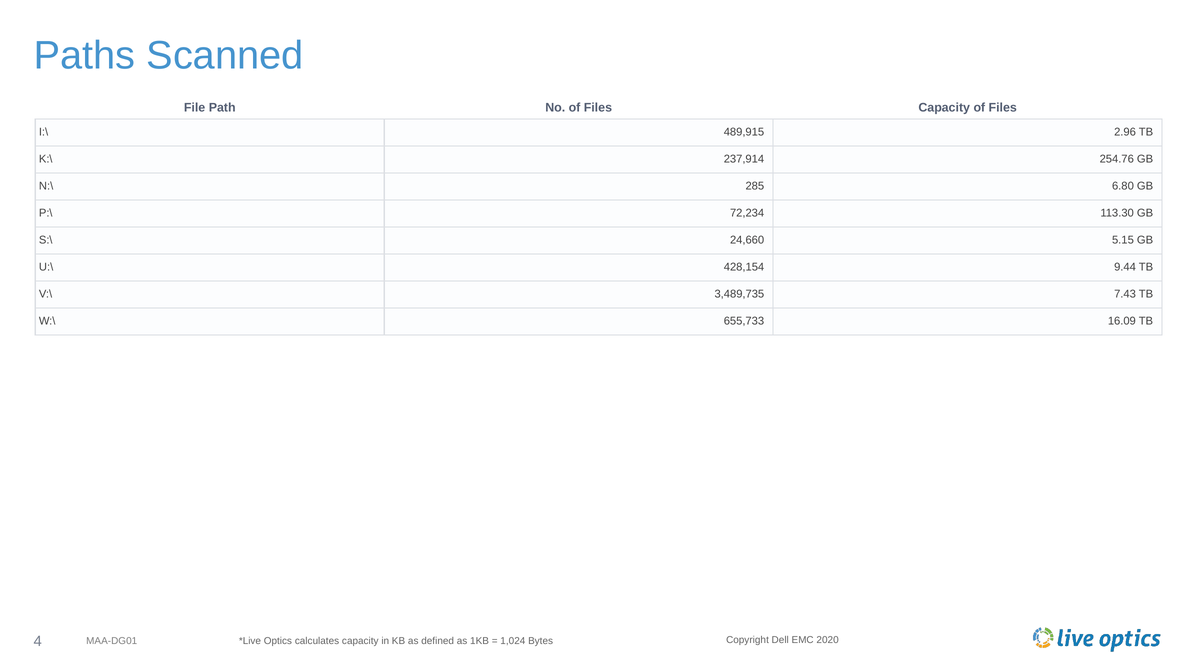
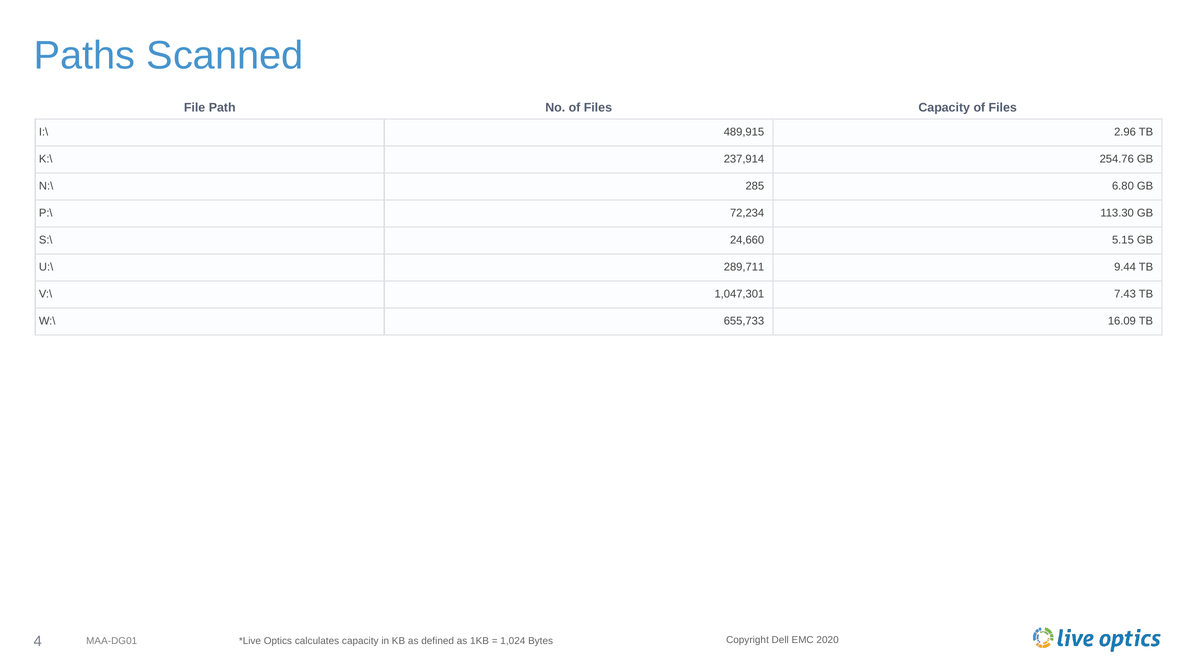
428,154: 428,154 -> 289,711 (744, 267)
3,489,735: 3,489,735 -> 1,047,301 (739, 294)
